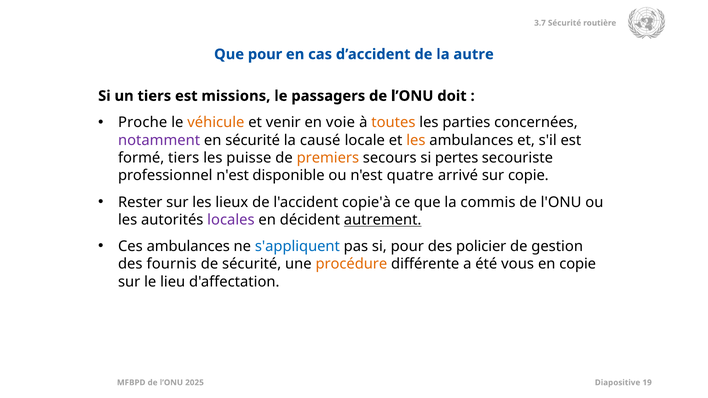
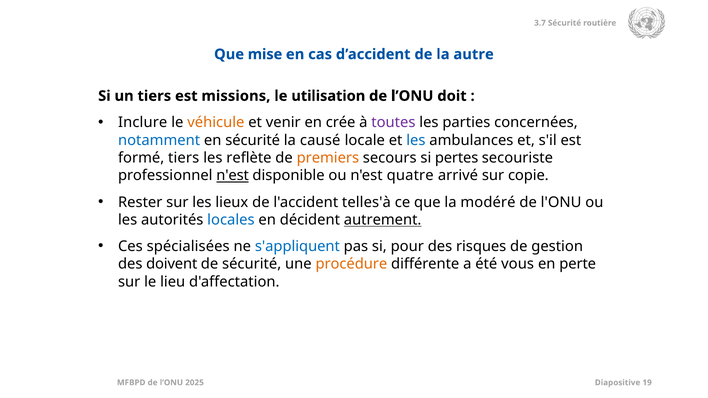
Que pour: pour -> mise (265, 54)
passagers: passagers -> utilisation (328, 96)
Proche: Proche -> Inclure (143, 123)
voie: voie -> crée (341, 123)
toutes colour: orange -> purple (393, 123)
notamment colour: purple -> blue (159, 140)
les colour: orange -> blue (416, 140)
puisse: puisse -> reflète (249, 158)
n'est underline: none -> present (233, 176)
copie'à: copie'à -> telles'à (366, 202)
commis: commis -> modéré (488, 202)
locales colour: purple -> blue (231, 220)
Ces ambulances: ambulances -> spécialisées (188, 247)
policier: policier -> risques (481, 247)
fournis: fournis -> doivent (172, 264)
en copie: copie -> perte (578, 264)
